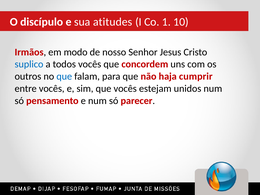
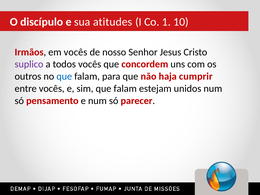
em modo: modo -> vocês (76, 52)
suplico colour: blue -> purple (29, 64)
sim que vocês: vocês -> falam (125, 89)
